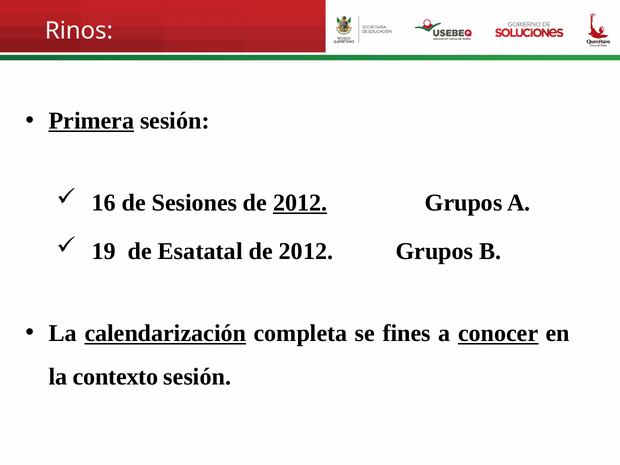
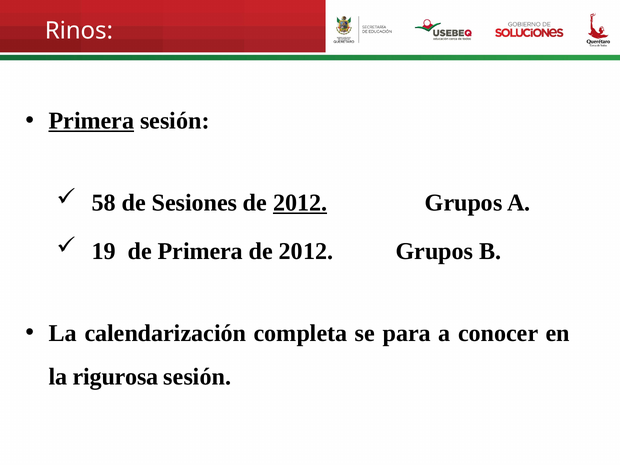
16: 16 -> 58 (104, 203)
de Esatatal: Esatatal -> Primera (200, 251)
calendarización underline: present -> none (165, 333)
fines: fines -> para (407, 333)
conocer underline: present -> none (498, 333)
contexto: contexto -> rigurosa (116, 377)
